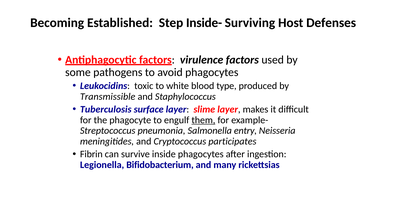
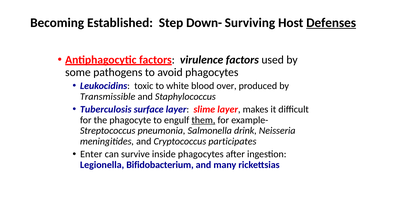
Inside-: Inside- -> Down- (204, 23)
Defenses underline: none -> present (331, 23)
type: type -> over (227, 86)
entry: entry -> drink (245, 131)
Fibrin: Fibrin -> Enter (91, 154)
